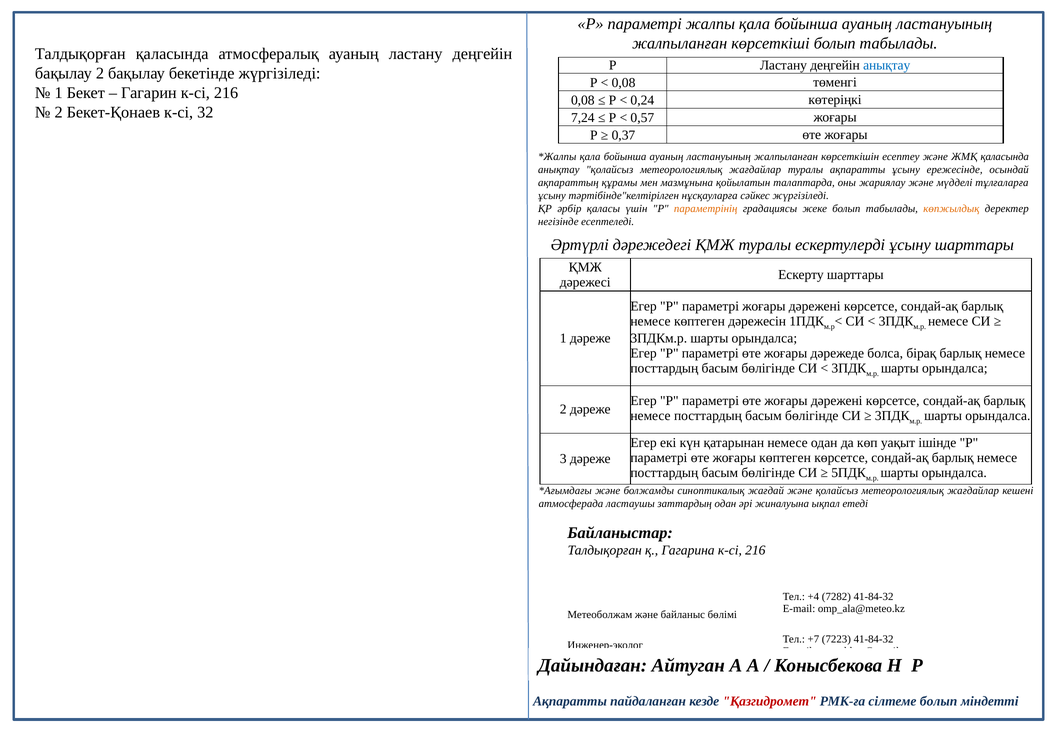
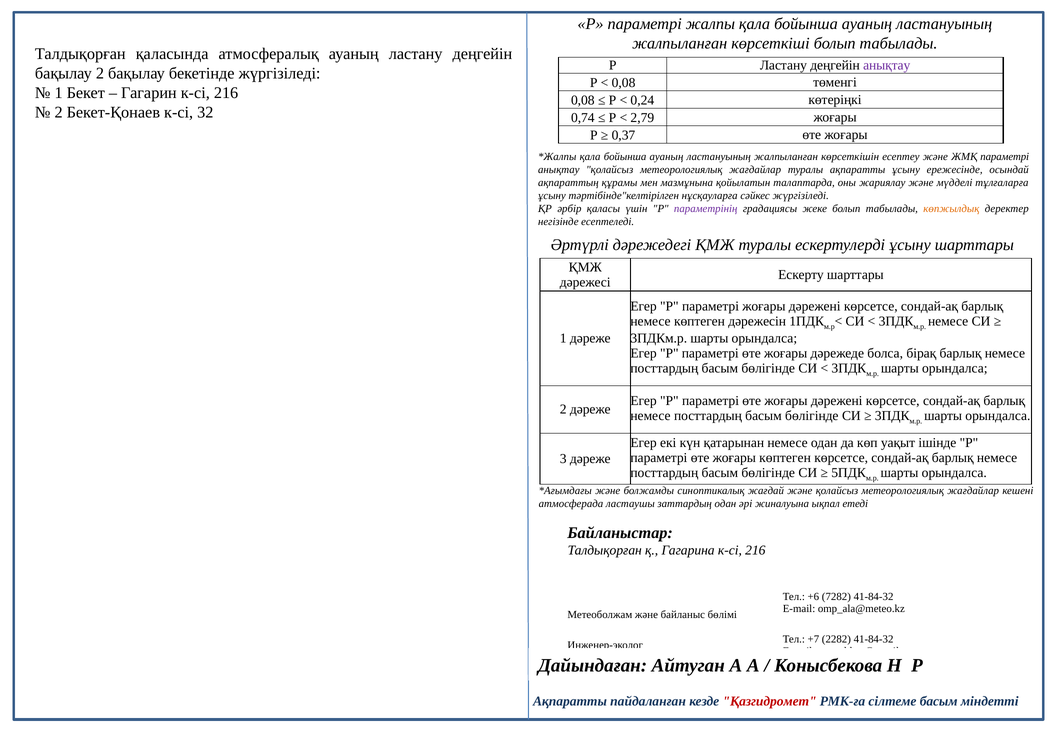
анықтау colour: blue -> purple (887, 65)
7,24: 7,24 -> 0,74 (583, 118)
0,57: 0,57 -> 2,79 (642, 118)
ЖМҚ қаласында: қаласында -> параметрі (1005, 157)
параметрінің colour: orange -> purple (706, 209)
+4: +4 -> +6 (813, 597)
7223: 7223 -> 2282 (836, 639)
сілтеме болып: болып -> басым (939, 701)
